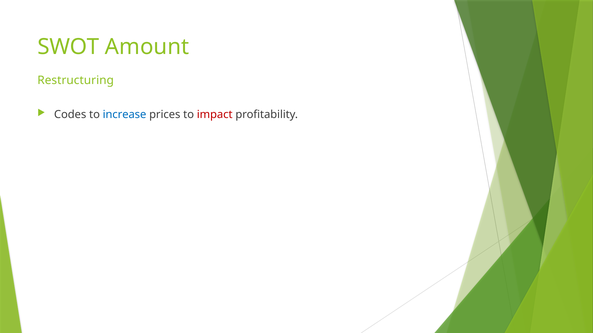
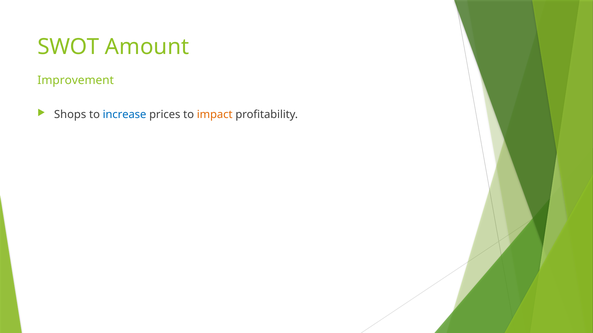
Restructuring: Restructuring -> Improvement (76, 80)
Codes: Codes -> Shops (70, 115)
impact colour: red -> orange (215, 115)
